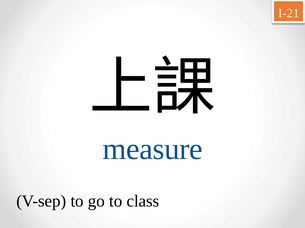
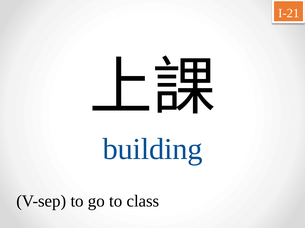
measure: measure -> building (153, 149)
